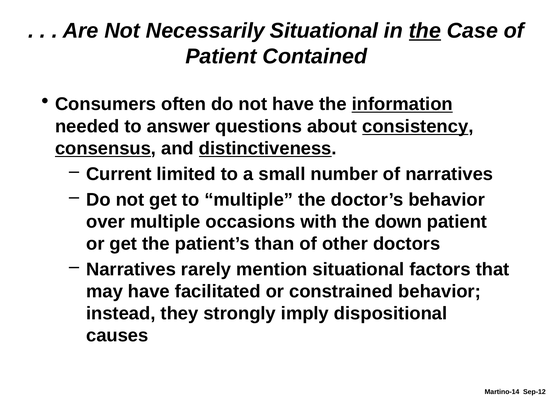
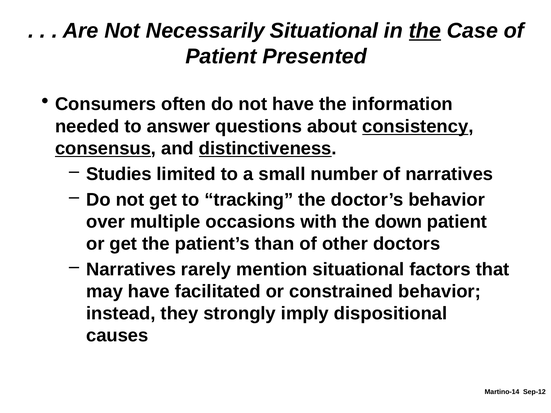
Contained: Contained -> Presented (315, 57)
information underline: present -> none (402, 104)
Current: Current -> Studies (119, 174)
to multiple: multiple -> tracking (249, 200)
